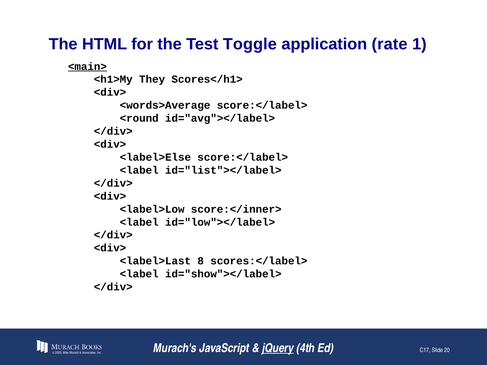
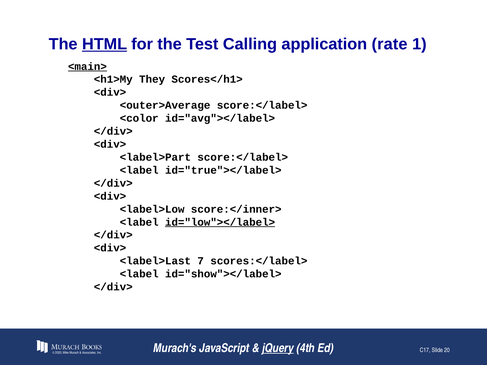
HTML underline: none -> present (105, 44)
Toggle: Toggle -> Calling (250, 44)
<words>Average: <words>Average -> <outer>Average (165, 105)
<round: <round -> <color (139, 118)
<label>Else: <label>Else -> <label>Part (155, 157)
id="list"></label>: id="list"></label> -> id="true"></label> (223, 170)
id="low"></label> underline: none -> present (220, 222)
8: 8 -> 7 (201, 261)
